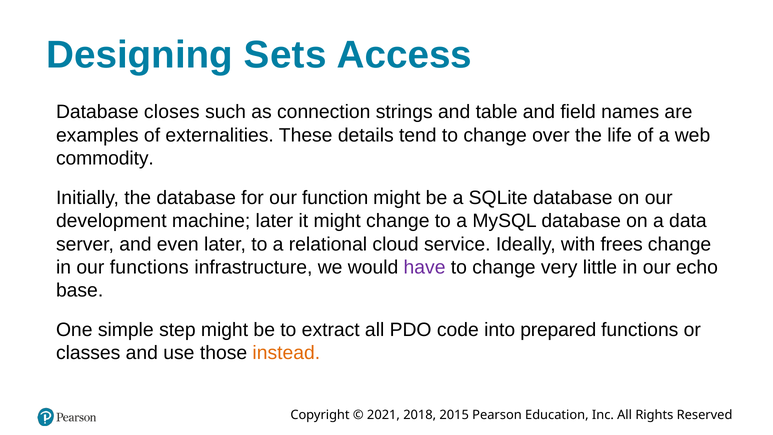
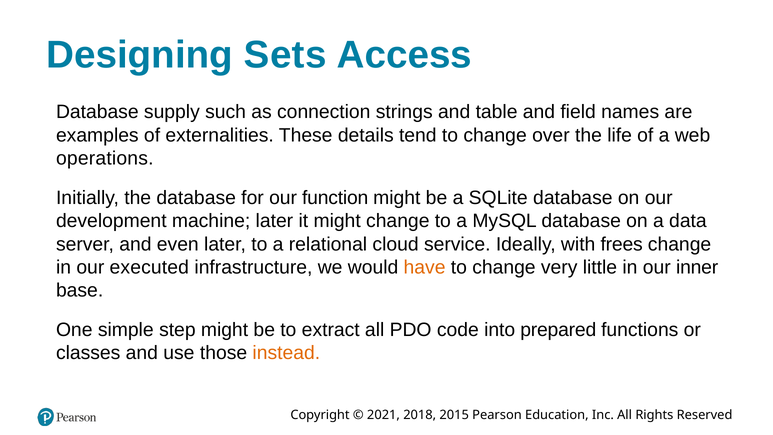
closes: closes -> supply (172, 112)
commodity: commodity -> operations (105, 158)
our functions: functions -> executed (149, 267)
have colour: purple -> orange (425, 267)
echo: echo -> inner (697, 267)
